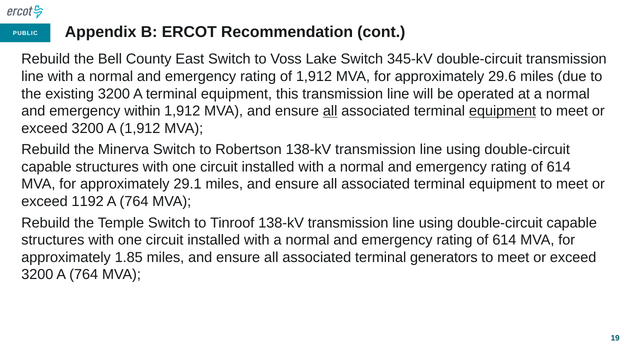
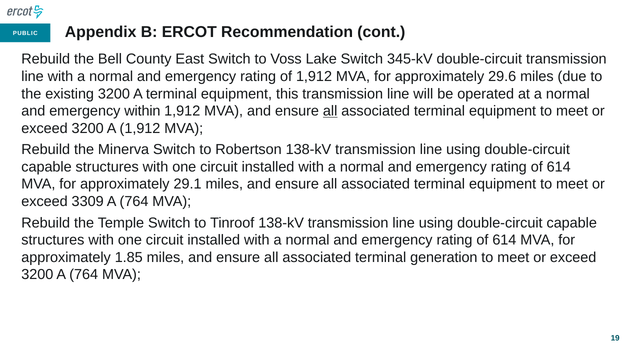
equipment underline: present -> none (503, 111)
1192: 1192 -> 3309 (88, 201)
generators: generators -> generation (444, 257)
